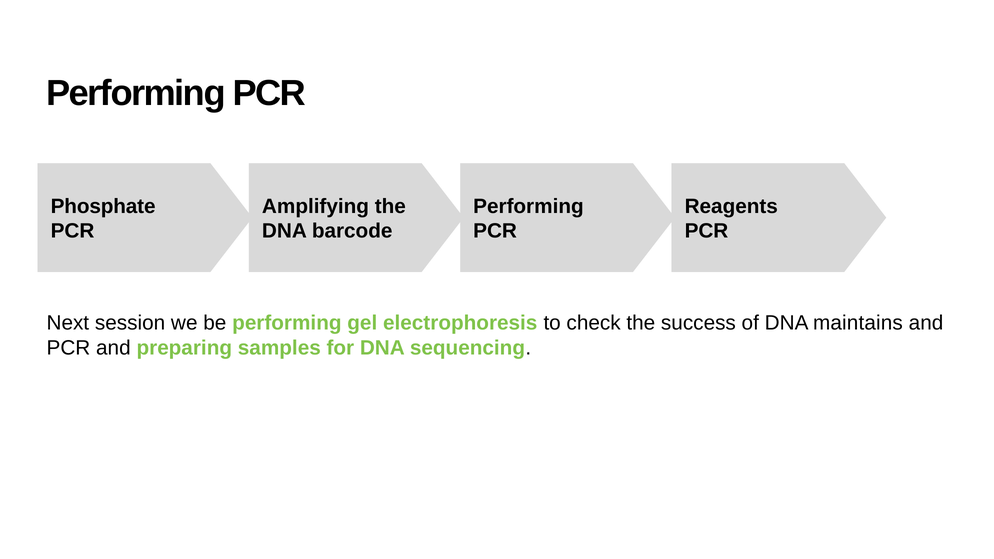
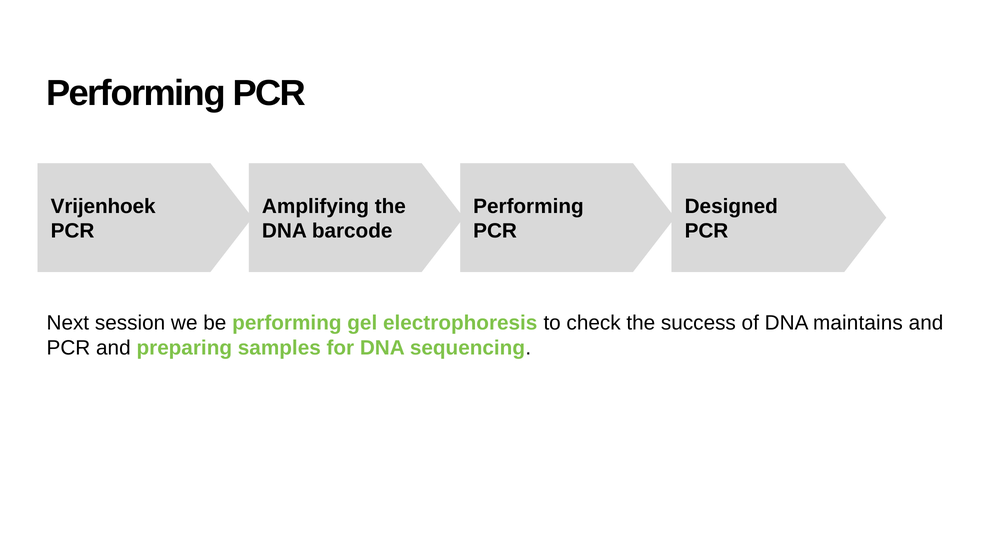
Phosphate: Phosphate -> Vrijenhoek (103, 206)
Reagents: Reagents -> Designed (731, 206)
